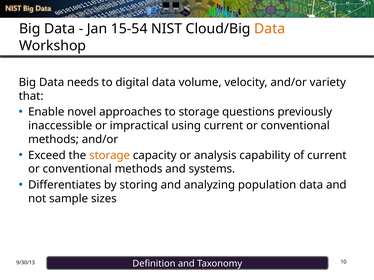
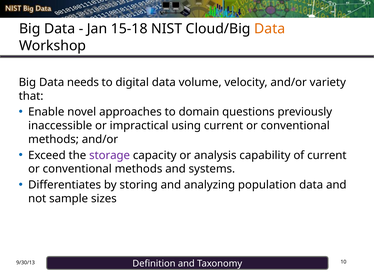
15-54: 15-54 -> 15-18 (129, 29)
to storage: storage -> domain (199, 112)
storage colour: orange -> purple (110, 156)
